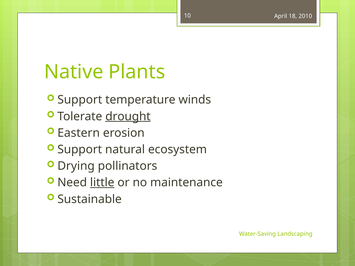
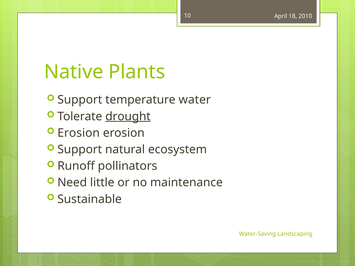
winds: winds -> water (195, 100)
Eastern: Eastern -> Erosion (79, 133)
Drying: Drying -> Runoff (76, 166)
little underline: present -> none (102, 183)
